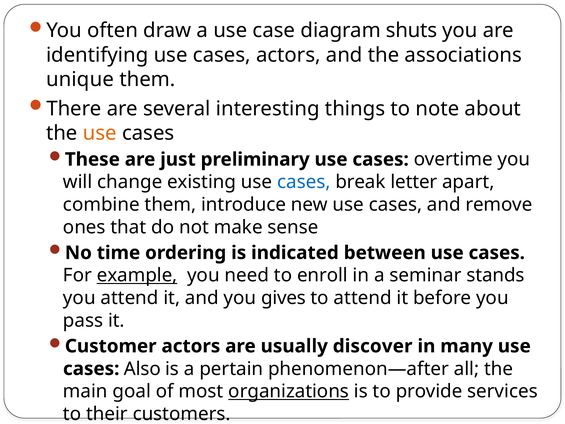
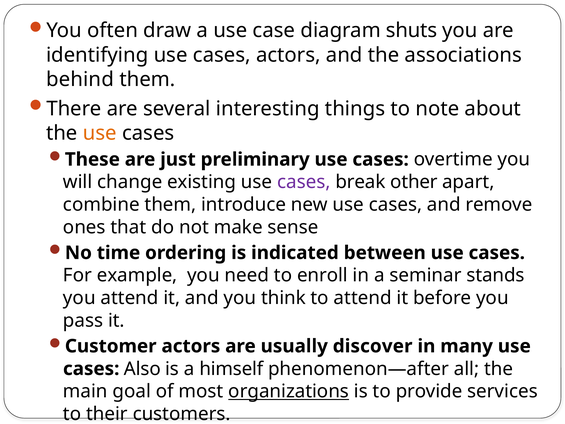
unique: unique -> behind (80, 80)
cases colour: blue -> purple (304, 182)
letter: letter -> other (414, 182)
example underline: present -> none (137, 275)
gives: gives -> think (283, 298)
pertain: pertain -> himself (231, 369)
